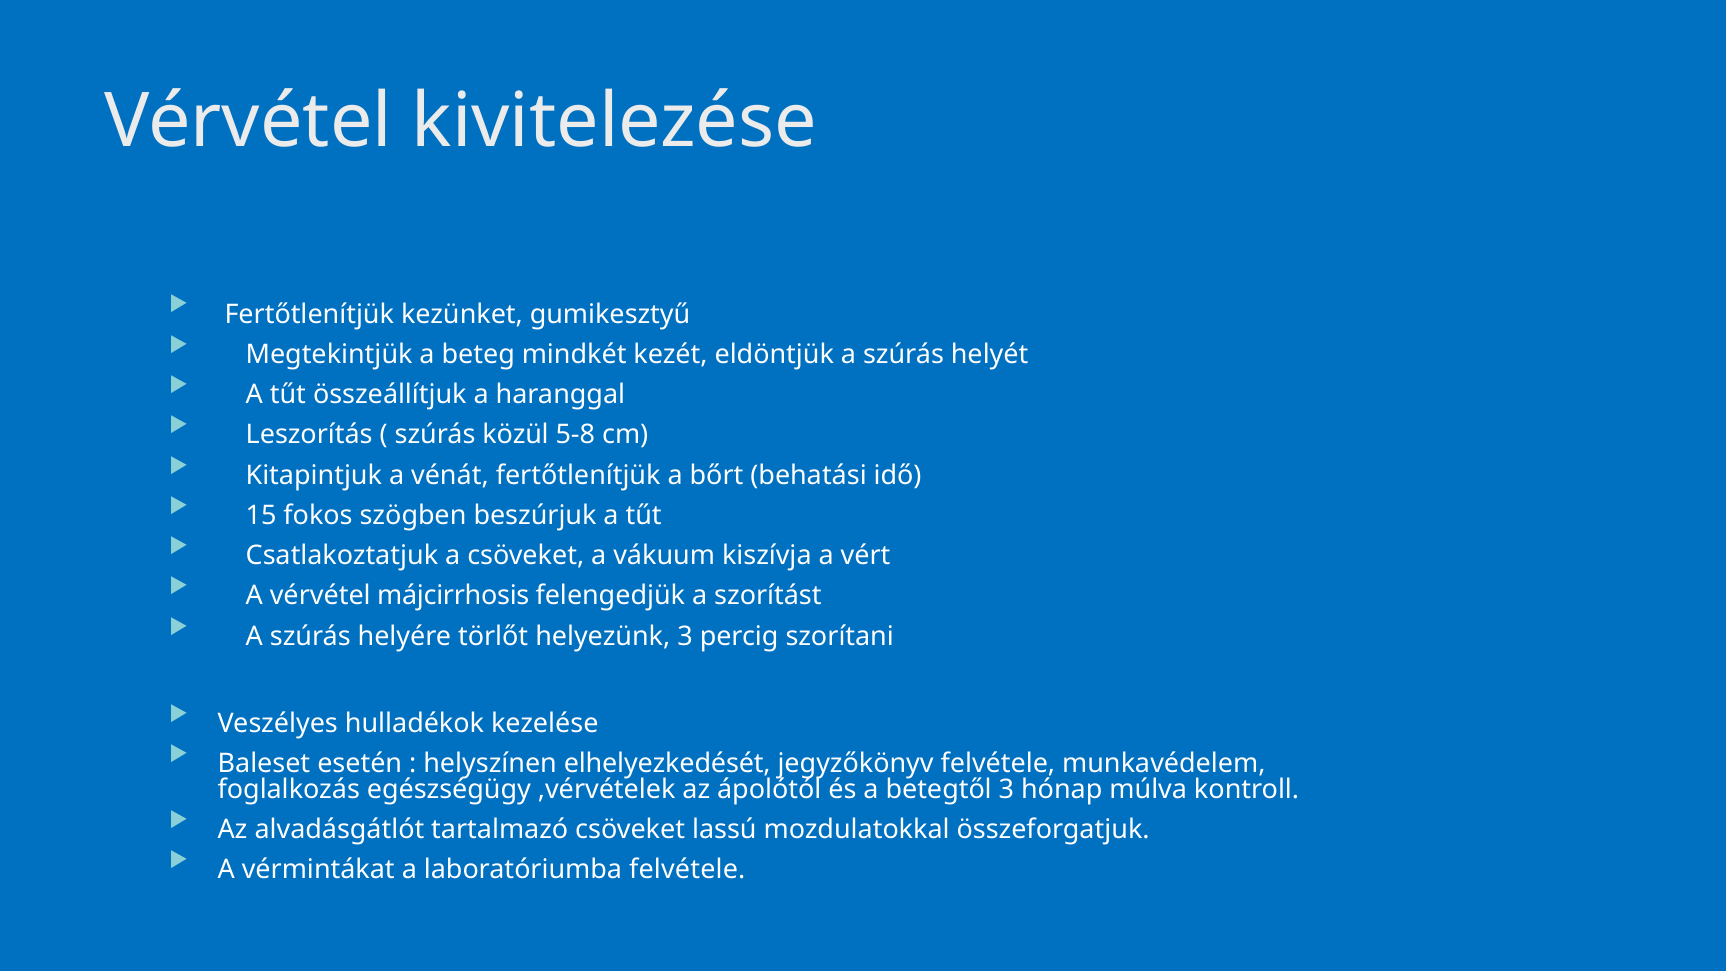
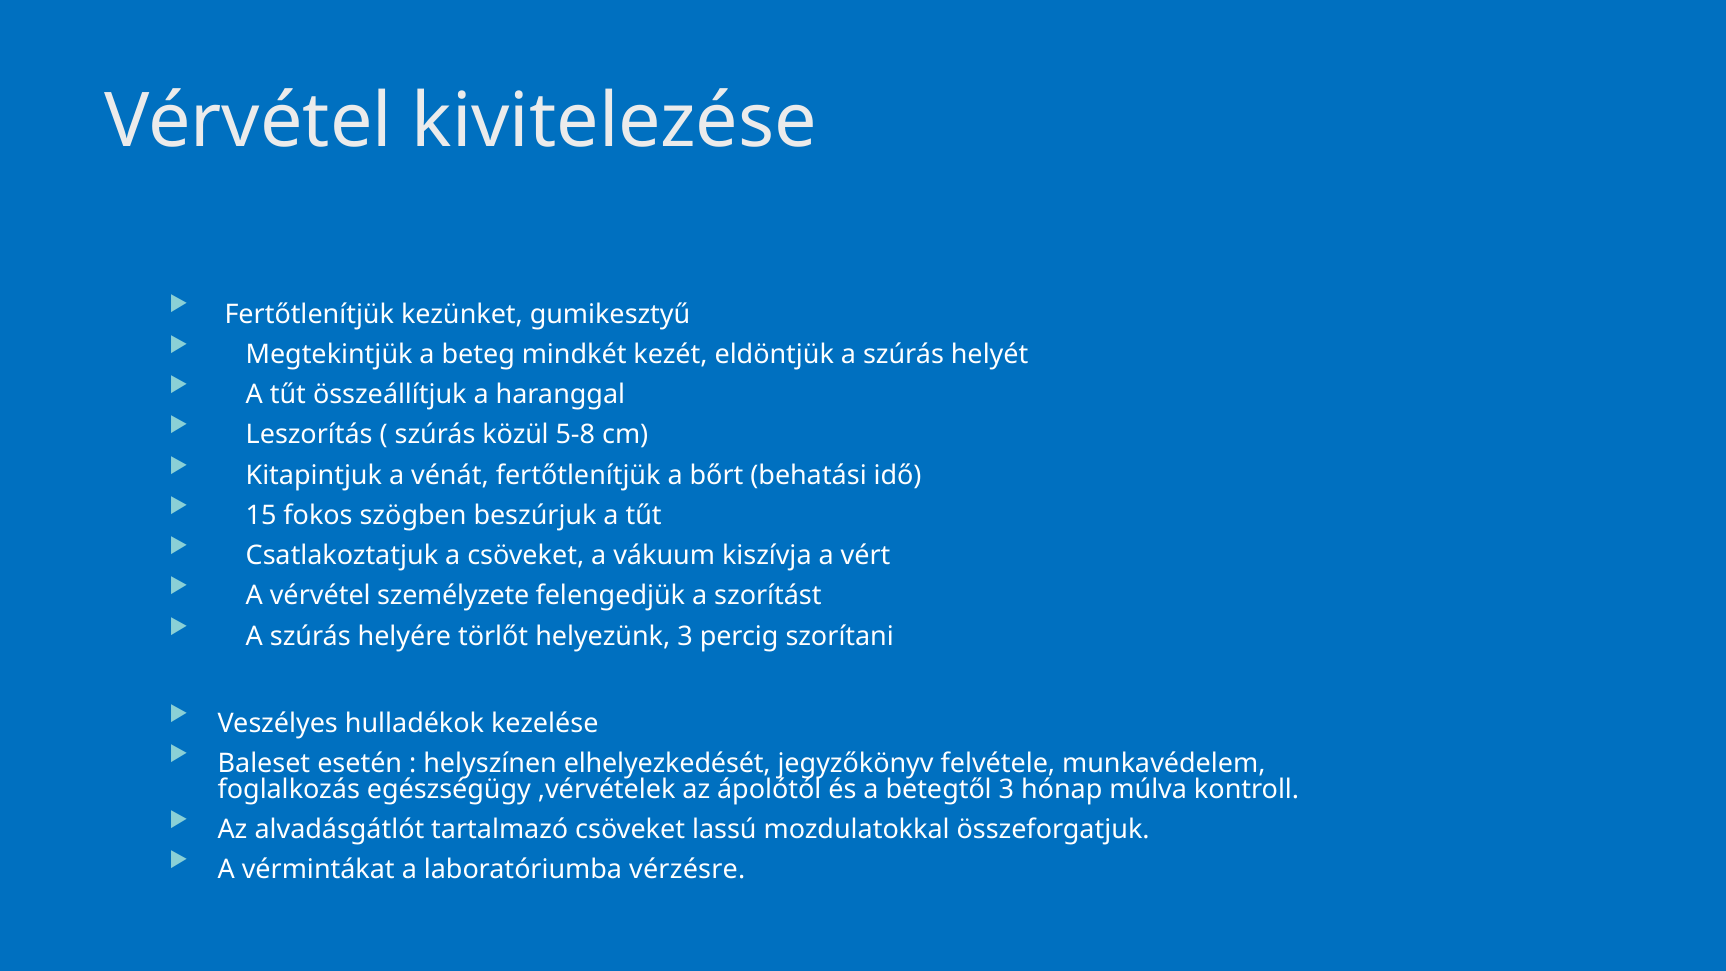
májcirrhosis: májcirrhosis -> személyzete (453, 596)
laboratóriumba felvétele: felvétele -> vérzésre (687, 870)
